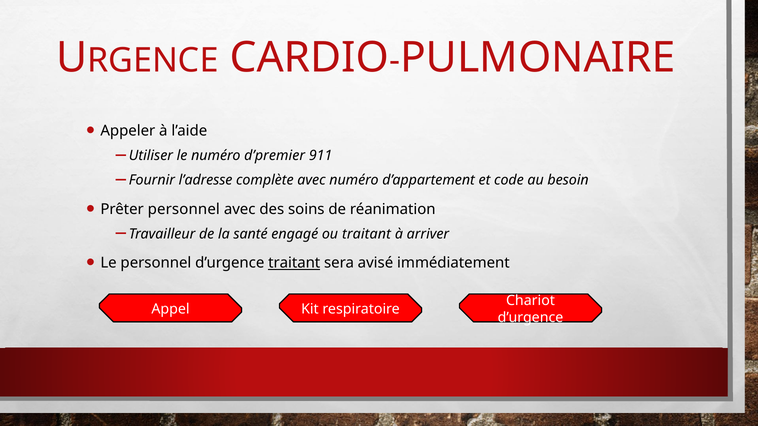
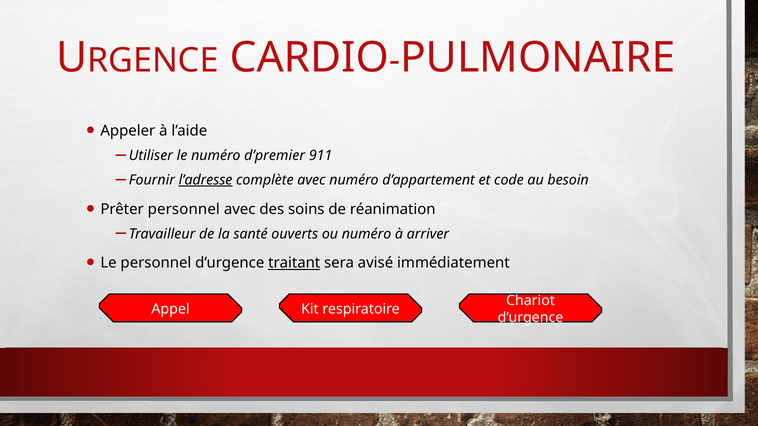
l’adresse underline: none -> present (206, 180)
engagé: engagé -> ouverts (295, 234)
ou traitant: traitant -> numéro (367, 234)
